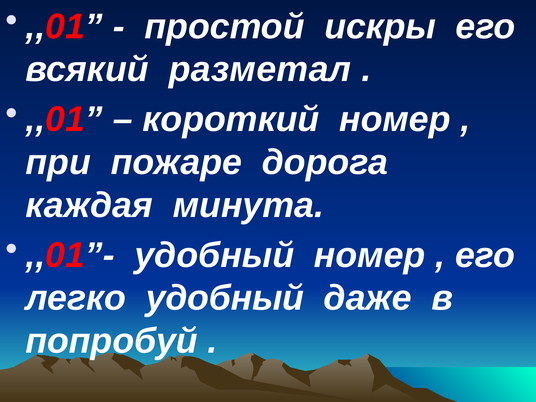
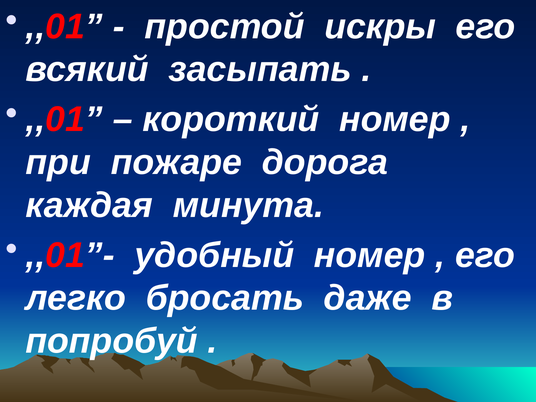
разметал: разметал -> засыпать (260, 69)
легко удобный: удобный -> бросать (225, 298)
